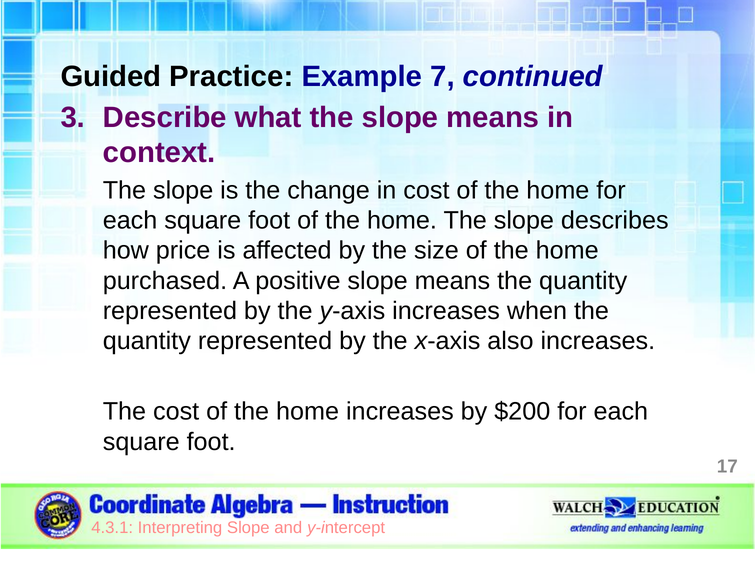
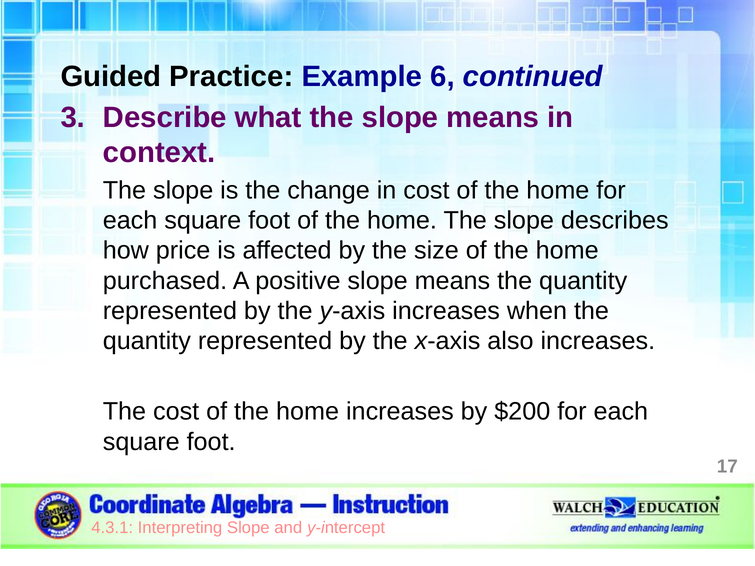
7: 7 -> 6 (442, 76)
